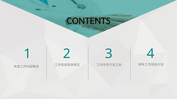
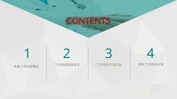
CONTENTS colour: black -> red (89, 21)
